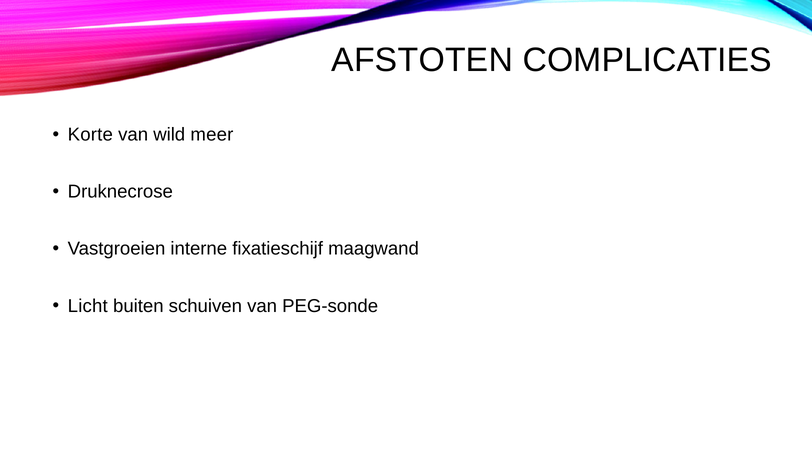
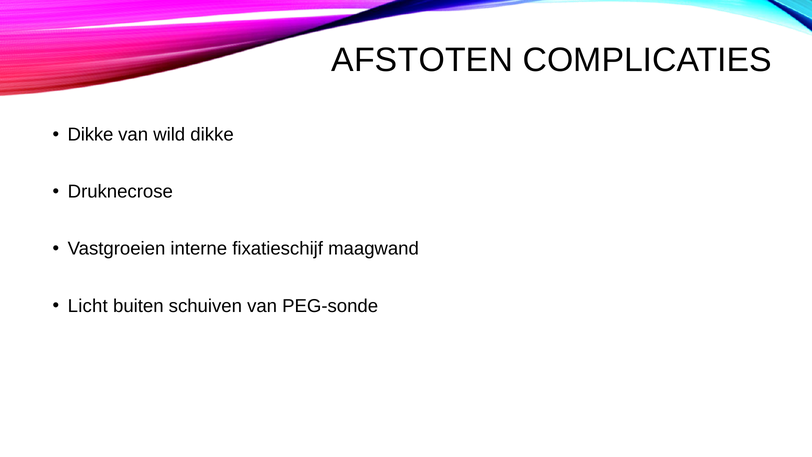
Korte: Korte -> Dikke (90, 135)
wild meer: meer -> dikke (212, 135)
